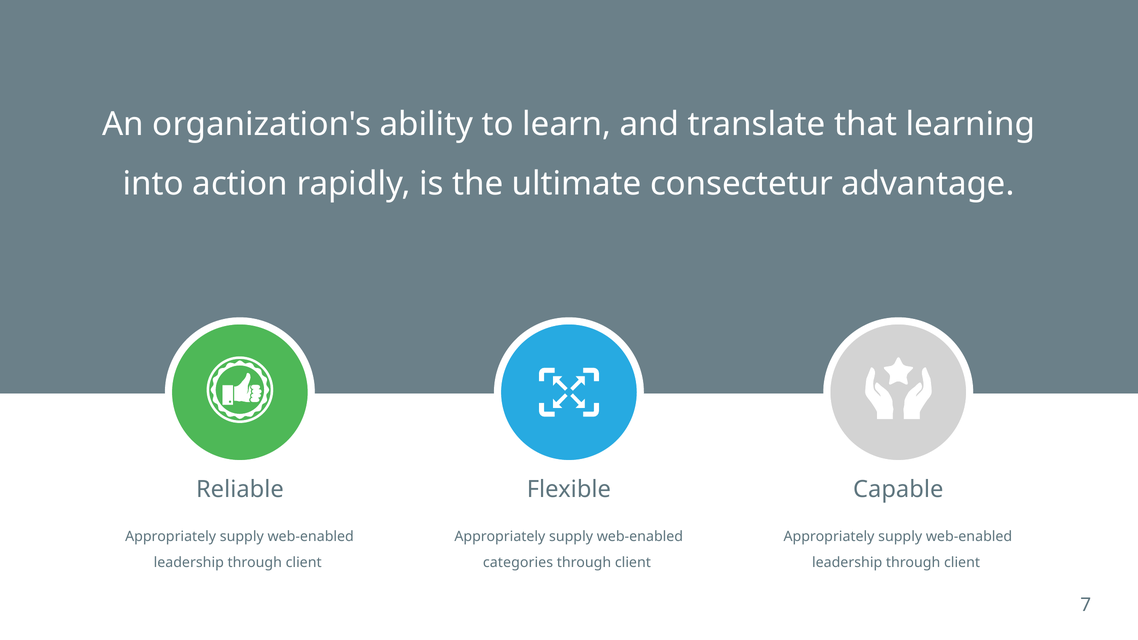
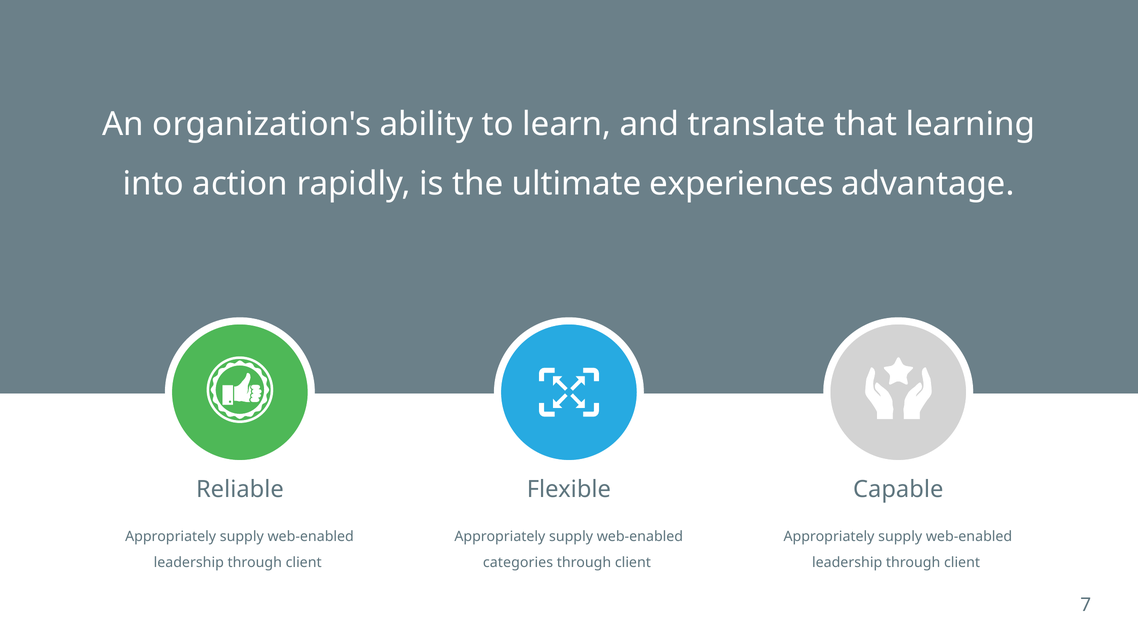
consectetur: consectetur -> experiences (742, 184)
